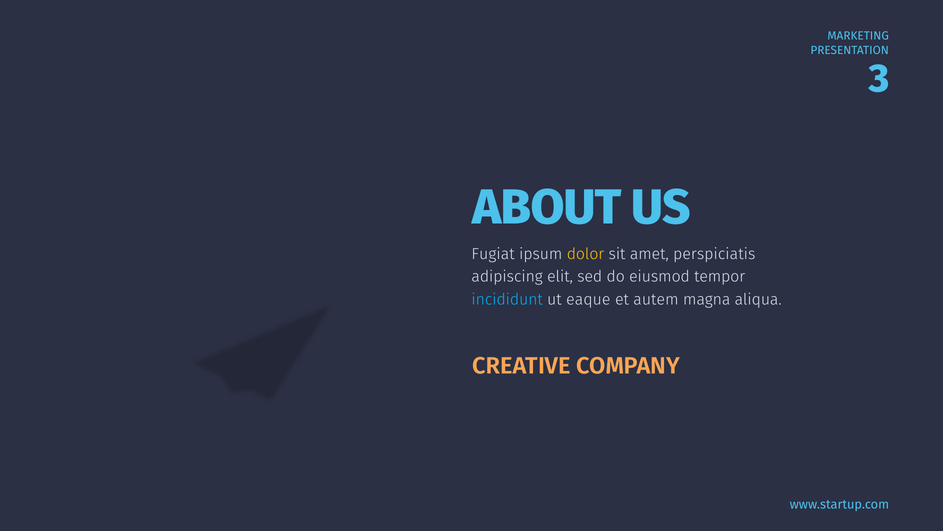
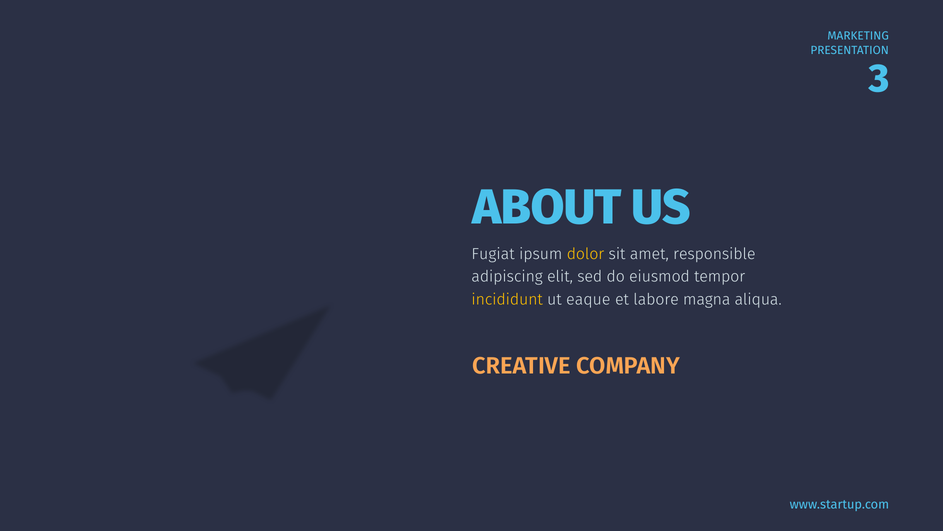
perspiciatis: perspiciatis -> responsible (714, 254)
incididunt colour: light blue -> yellow (507, 299)
autem: autem -> labore (656, 299)
